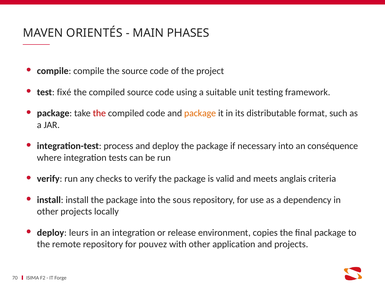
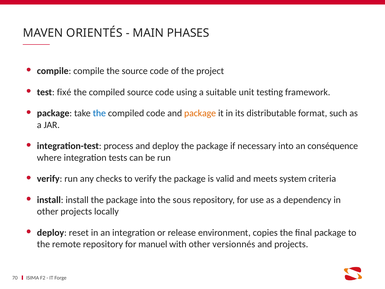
the colour: red -> blue (99, 113)
anglais: anglais -> system (293, 179)
leurs: leurs -> reset (79, 233)
pouvez: pouvez -> manuel (153, 244)
application: application -> versionnés (234, 244)
